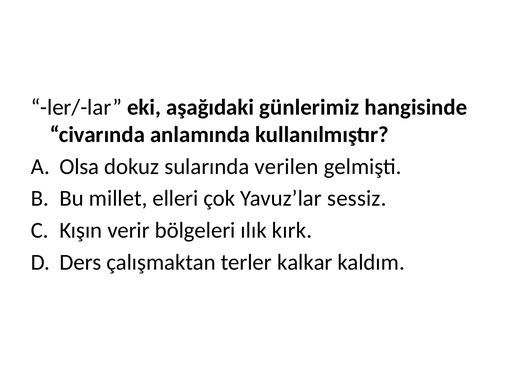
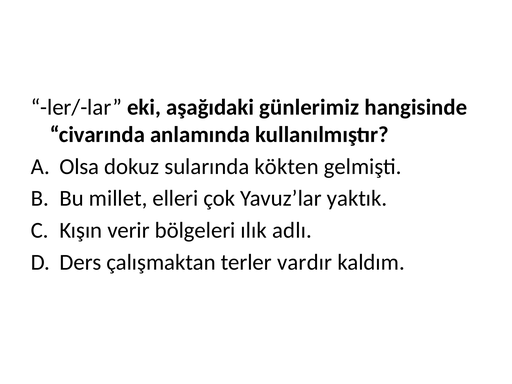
verilen: verilen -> kökten (287, 167)
sessiz: sessiz -> yaktık (357, 198)
kırk: kırk -> adlı (292, 230)
kalkar: kalkar -> vardır (305, 262)
